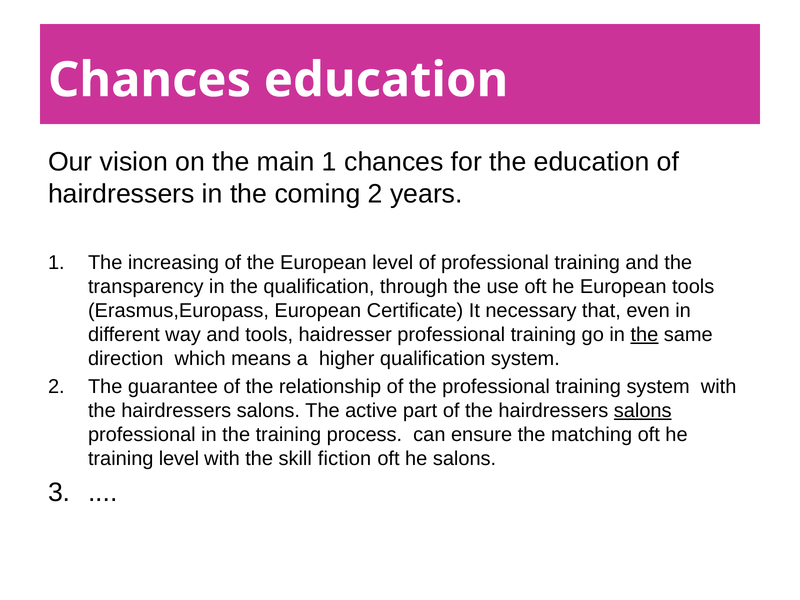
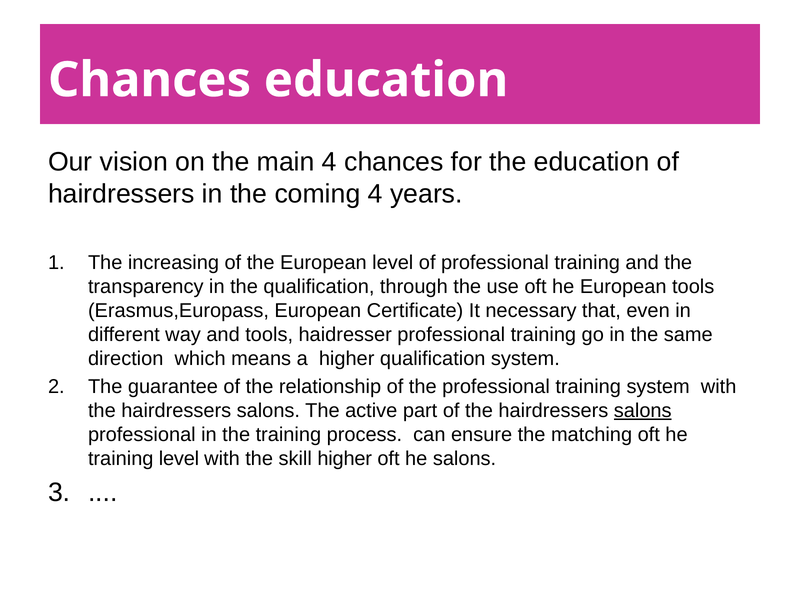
main 1: 1 -> 4 (329, 162)
coming 2: 2 -> 4 (375, 194)
the underline: present -> none (644, 335)
skill fiction: fiction -> higher (345, 459)
